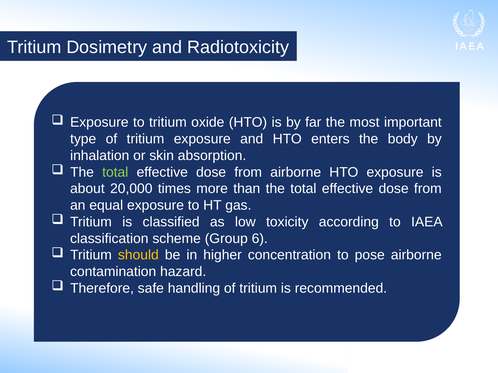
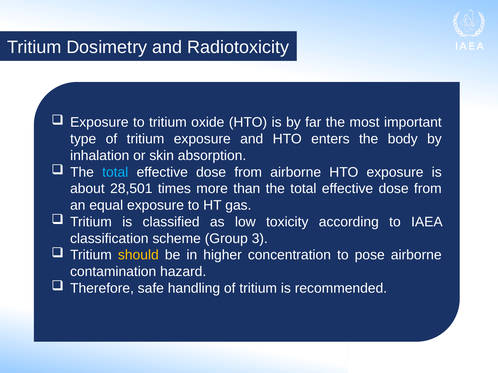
total colour: light green -> light blue (115, 172)
20,000: 20,000 -> 28,501 (131, 189)
6: 6 -> 3 (260, 239)
